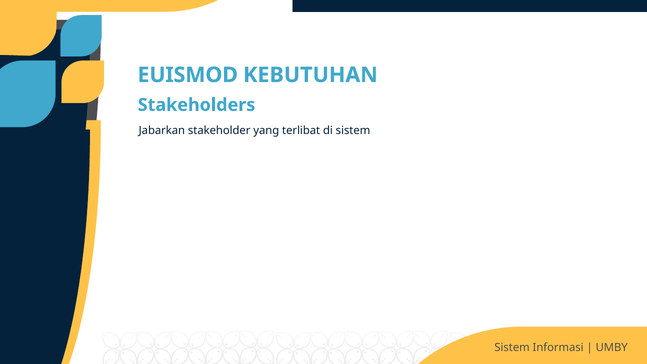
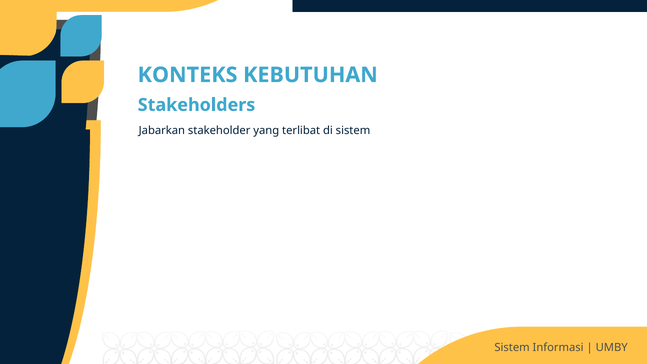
EUISMOD: EUISMOD -> KONTEKS (188, 75)
